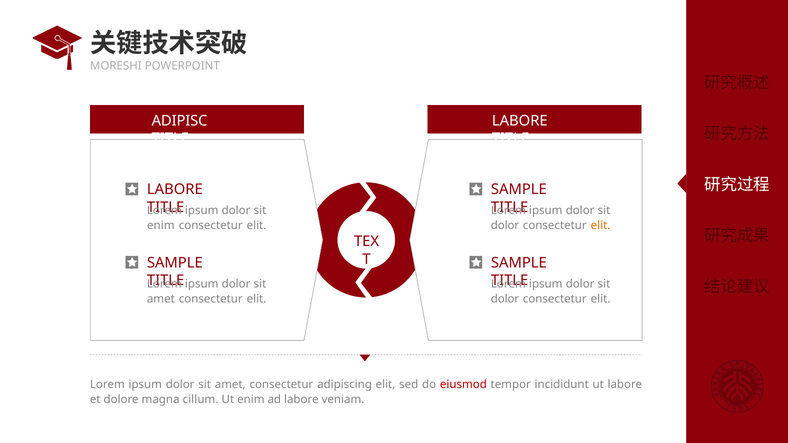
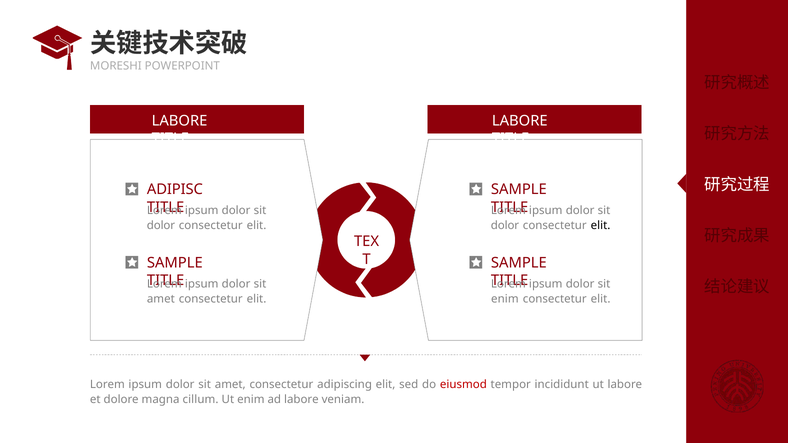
ADIPISC: ADIPISC -> LABORE (180, 121)
LABORE: LABORE -> ADIPISC (175, 190)
enim: enim -> dolor (161, 226)
elit colour: orange -> black (601, 226)
dolor: dolor -> enim (505, 299)
